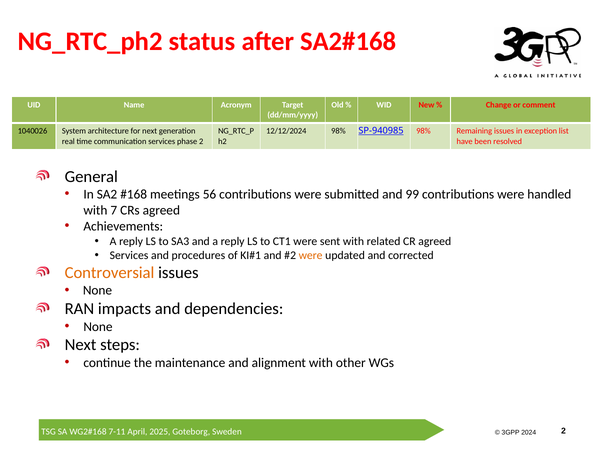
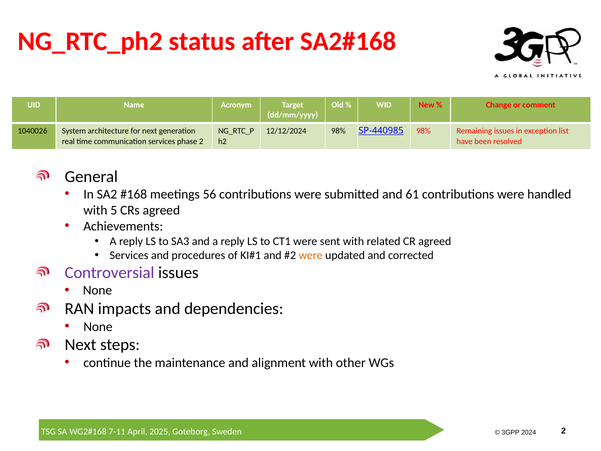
SP-940985: SP-940985 -> SP-440985 (381, 131)
99: 99 -> 61 (412, 194)
7: 7 -> 5 (114, 210)
Controversial colour: orange -> purple (110, 273)
